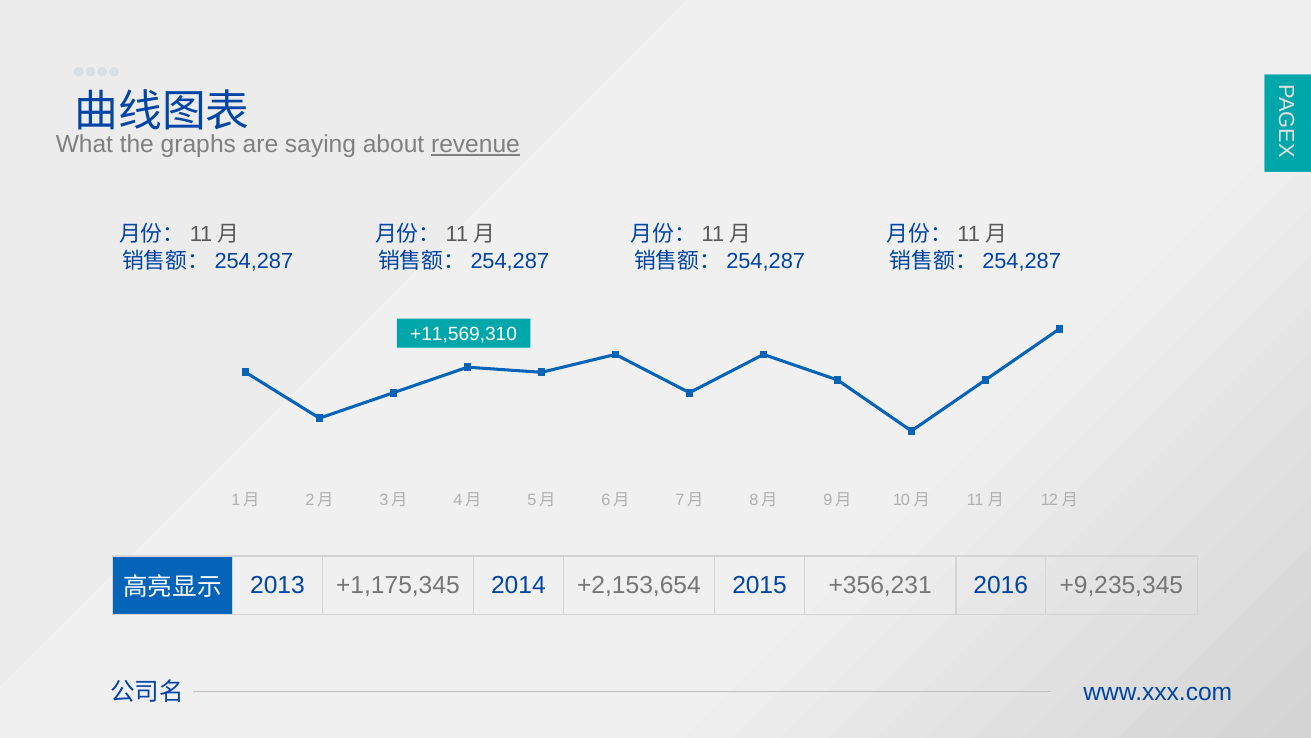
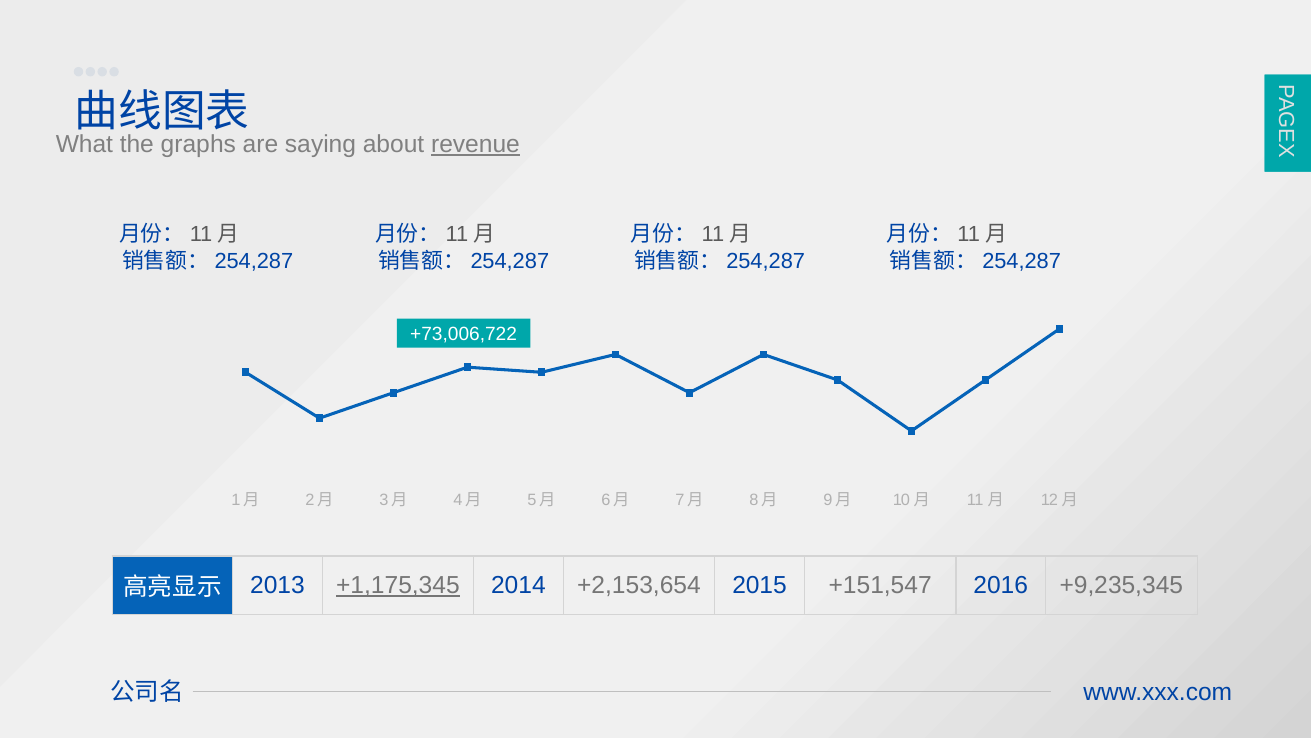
+11,569,310: +11,569,310 -> +73,006,722 (464, 334)
+1,175,345 underline: none -> present (398, 585)
+356,231: +356,231 -> +151,547 (880, 585)
